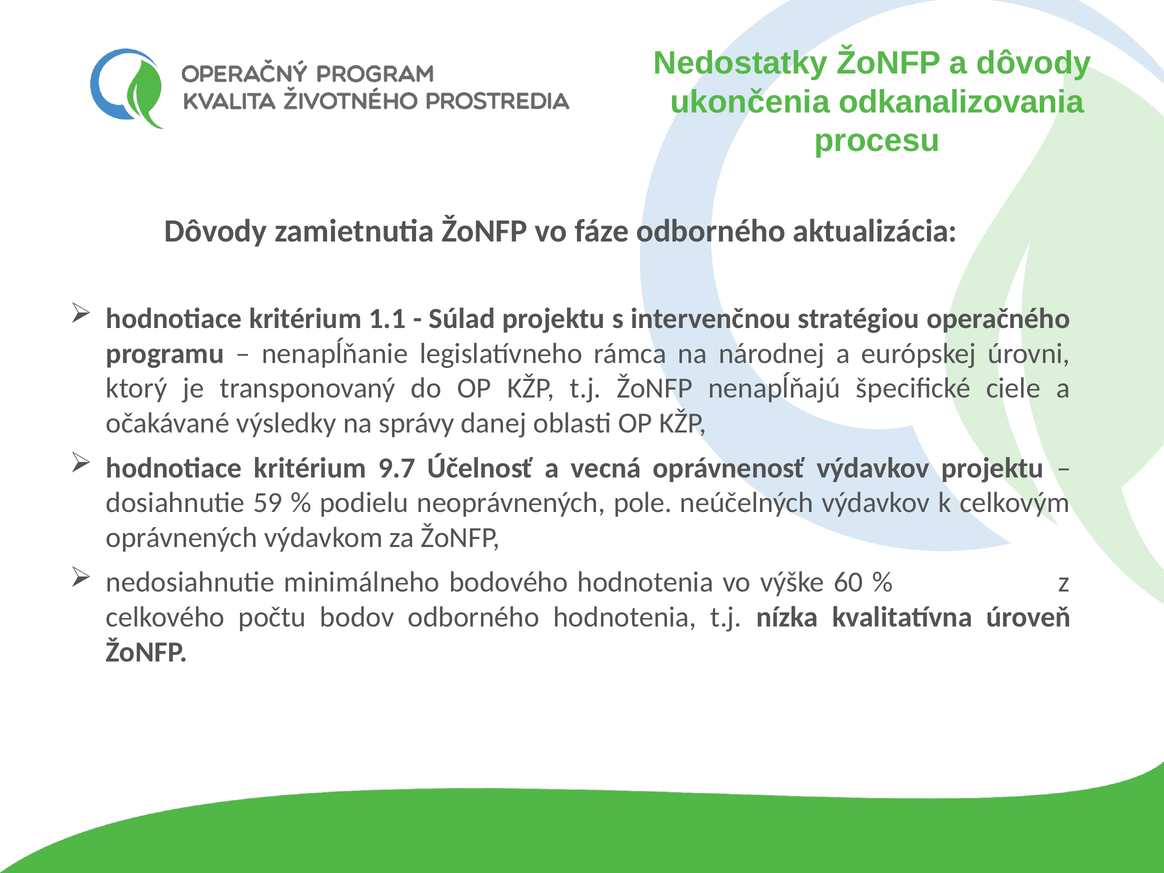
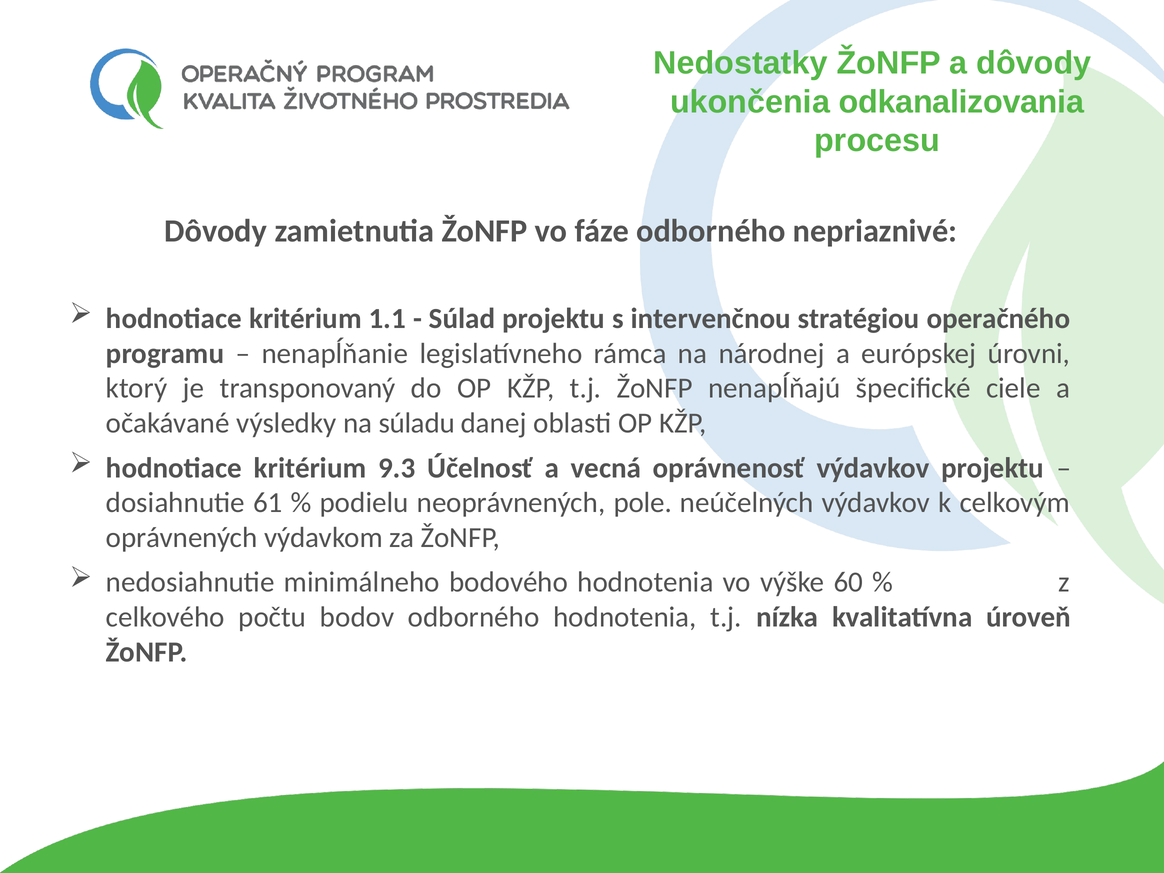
aktualizácia: aktualizácia -> nepriaznivé (875, 231)
správy: správy -> súladu (417, 423)
9.7: 9.7 -> 9.3 (397, 468)
59: 59 -> 61 (268, 503)
